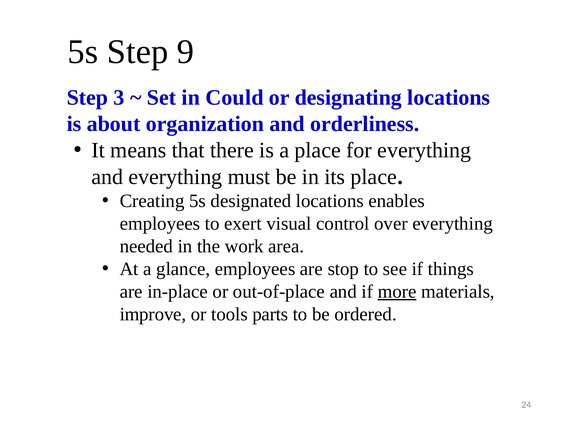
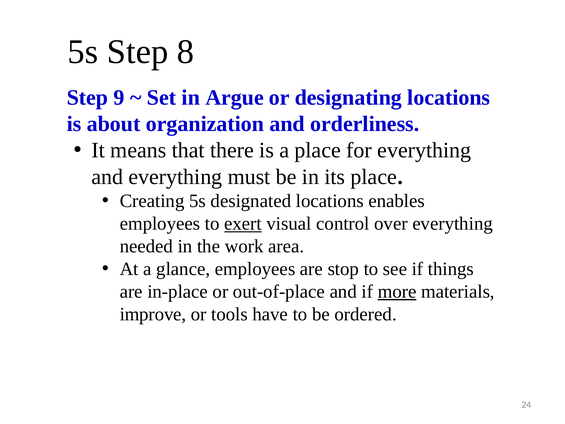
9: 9 -> 8 (186, 52)
3: 3 -> 9 (119, 98)
Could: Could -> Argue (235, 98)
exert underline: none -> present (243, 224)
parts: parts -> have (270, 314)
